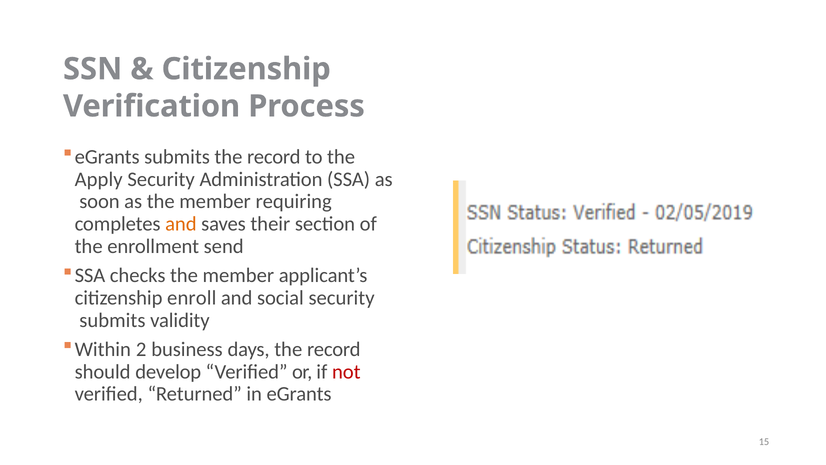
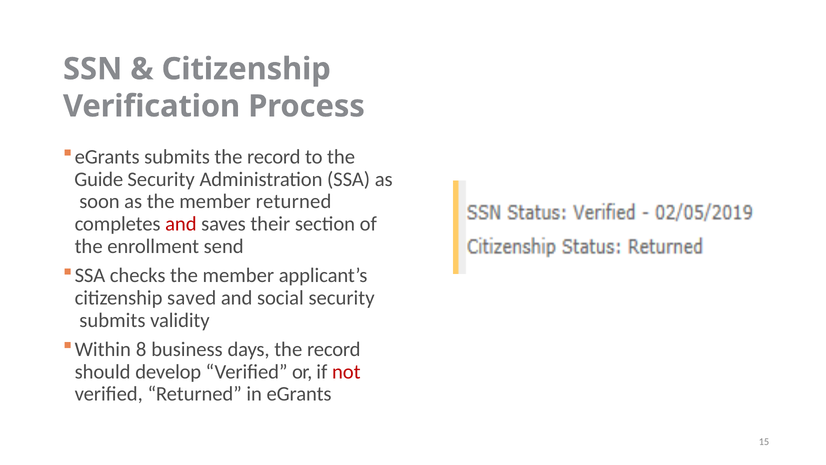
Apply: Apply -> Guide (99, 179)
member requiring: requiring -> returned (294, 201)
and colour: orange -> red (181, 224)
enroll: enroll -> saved (192, 298)
2: 2 -> 8 (141, 349)
